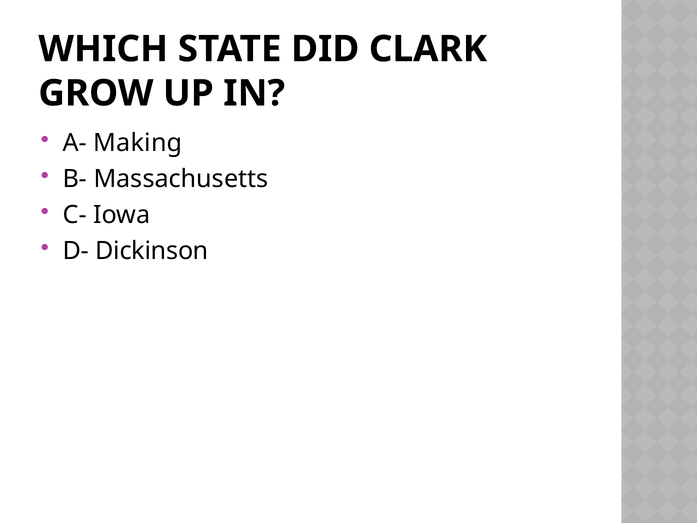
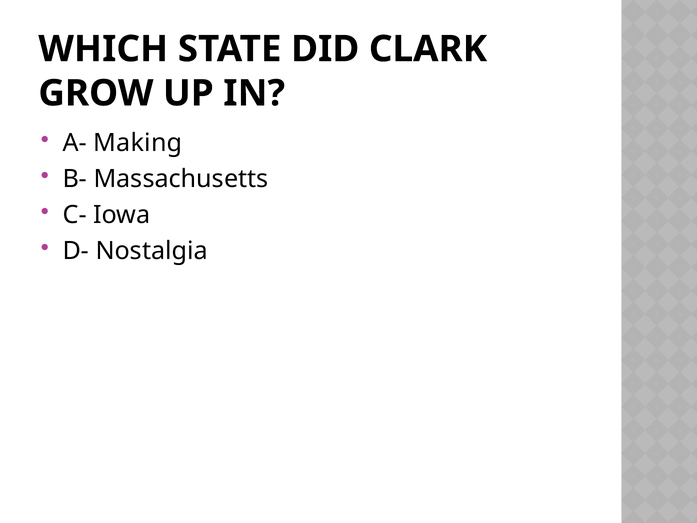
Dickinson: Dickinson -> Nostalgia (152, 251)
